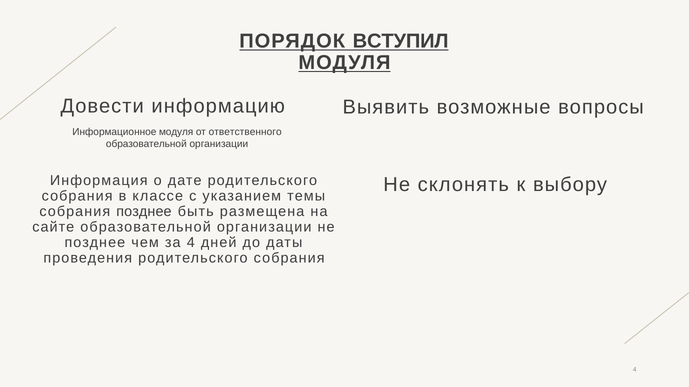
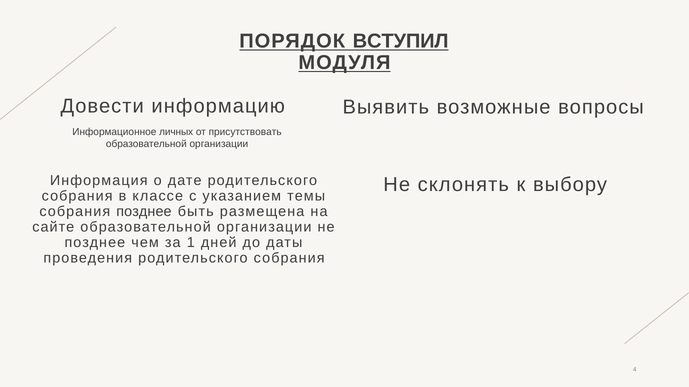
Информационное модуля: модуля -> личных (176, 132)
ответственного: ответственного -> присутствовать (245, 132)
за 4: 4 -> 1 (191, 243)
